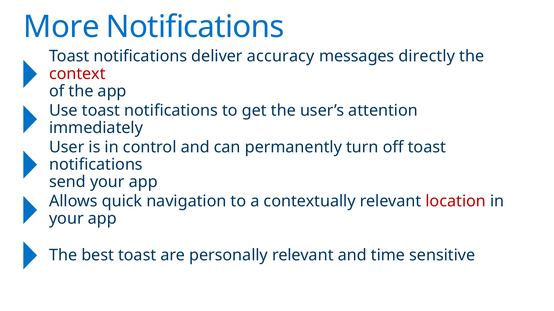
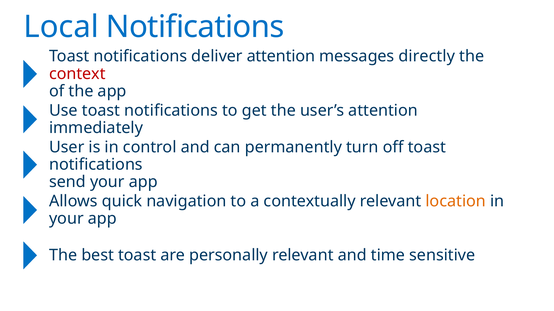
More: More -> Local (61, 27)
deliver accuracy: accuracy -> attention (281, 56)
location colour: red -> orange (456, 202)
